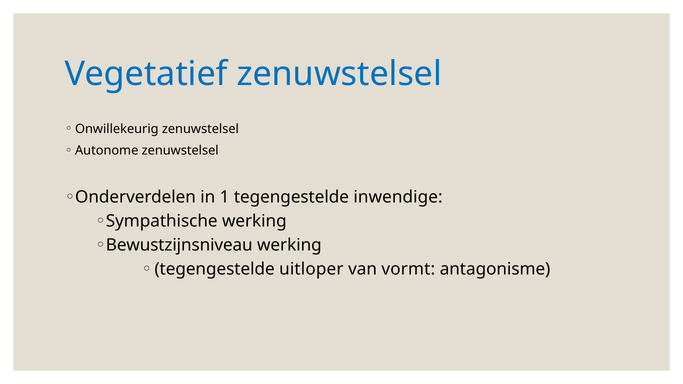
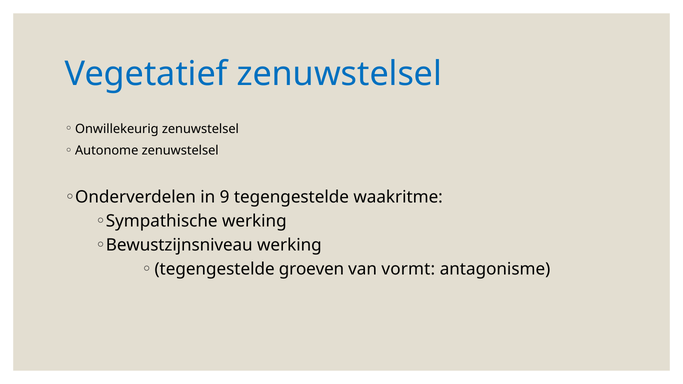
1: 1 -> 9 (225, 197)
inwendige: inwendige -> waakritme (398, 197)
uitloper: uitloper -> groeven (311, 269)
